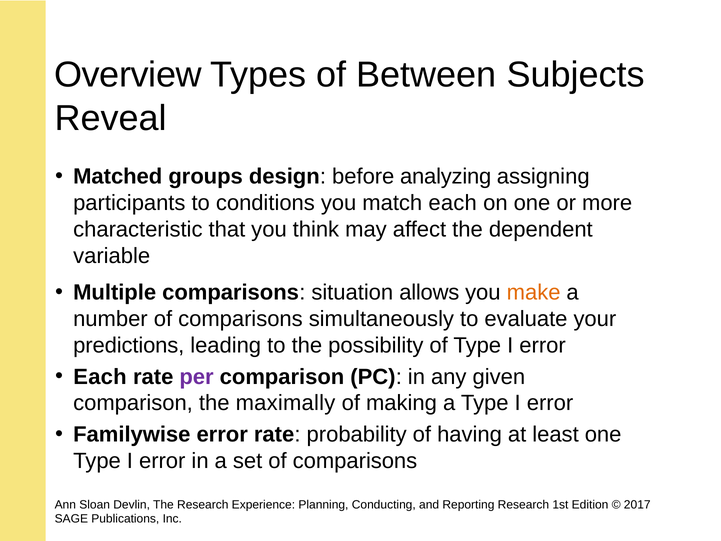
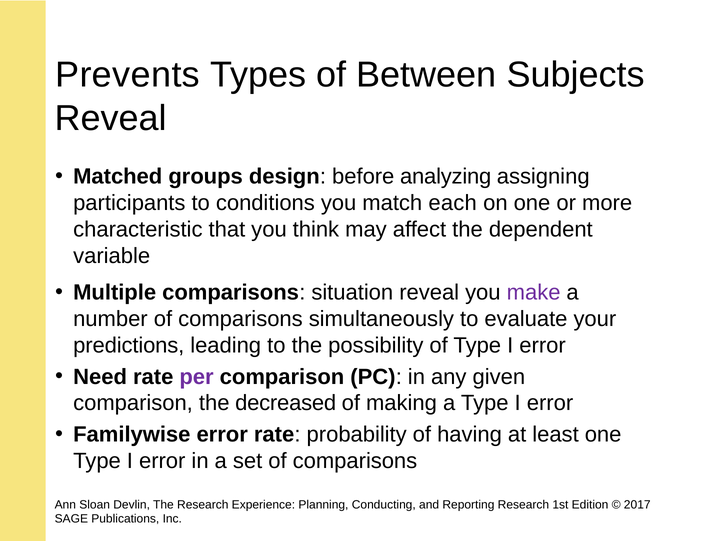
Overview: Overview -> Prevents (128, 75)
situation allows: allows -> reveal (429, 292)
make colour: orange -> purple (534, 292)
Each: Each -> Need (100, 377)
maximally: maximally -> decreased (286, 403)
